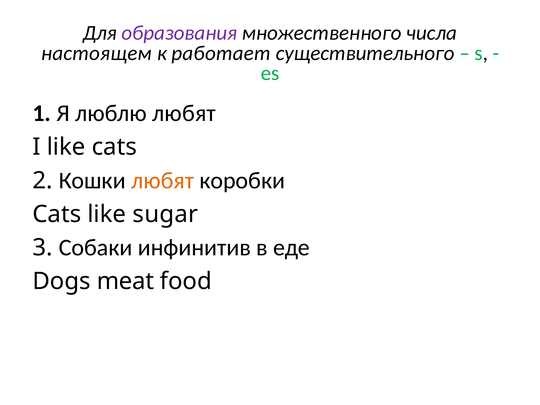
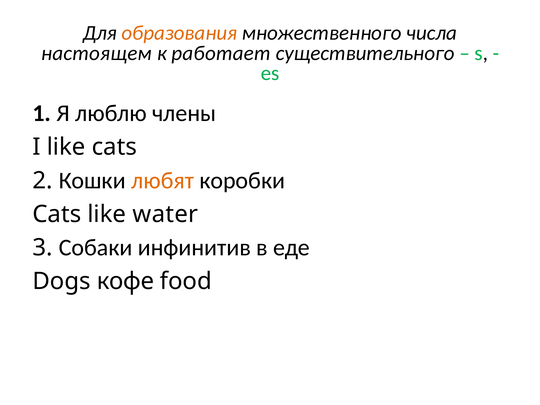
образования colour: purple -> orange (179, 33)
люблю любят: любят -> члены (184, 113)
sugar: sugar -> water (165, 214)
meat: meat -> кофе (125, 281)
